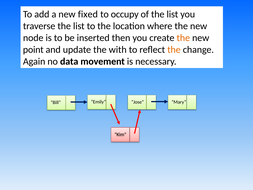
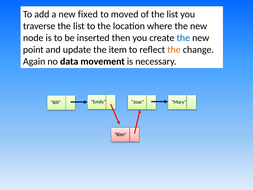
occupy: occupy -> moved (125, 14)
the colour: orange -> blue (183, 38)
with: with -> item (118, 50)
